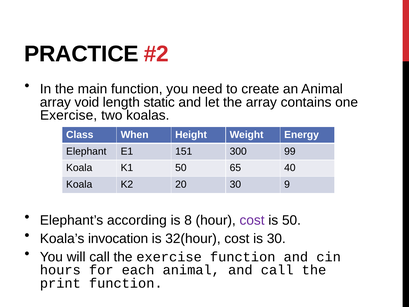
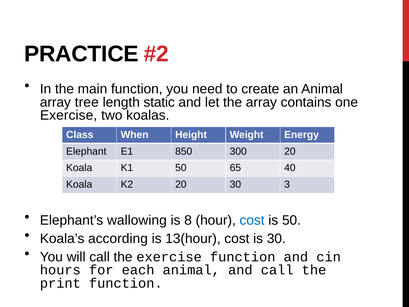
void: void -> tree (87, 102)
151: 151 -> 850 (184, 151)
300 99: 99 -> 20 (290, 151)
9: 9 -> 3 (287, 184)
according: according -> wallowing (137, 220)
cost colour: purple -> blue (252, 220)
invocation: invocation -> according (118, 238)
32(hour: 32(hour -> 13(hour (193, 238)
